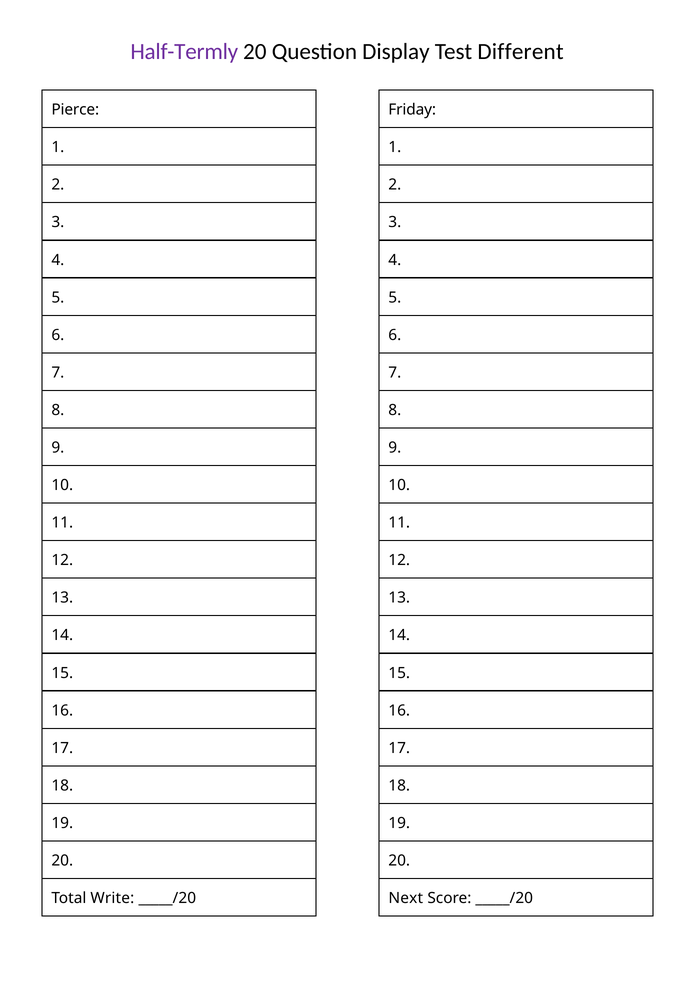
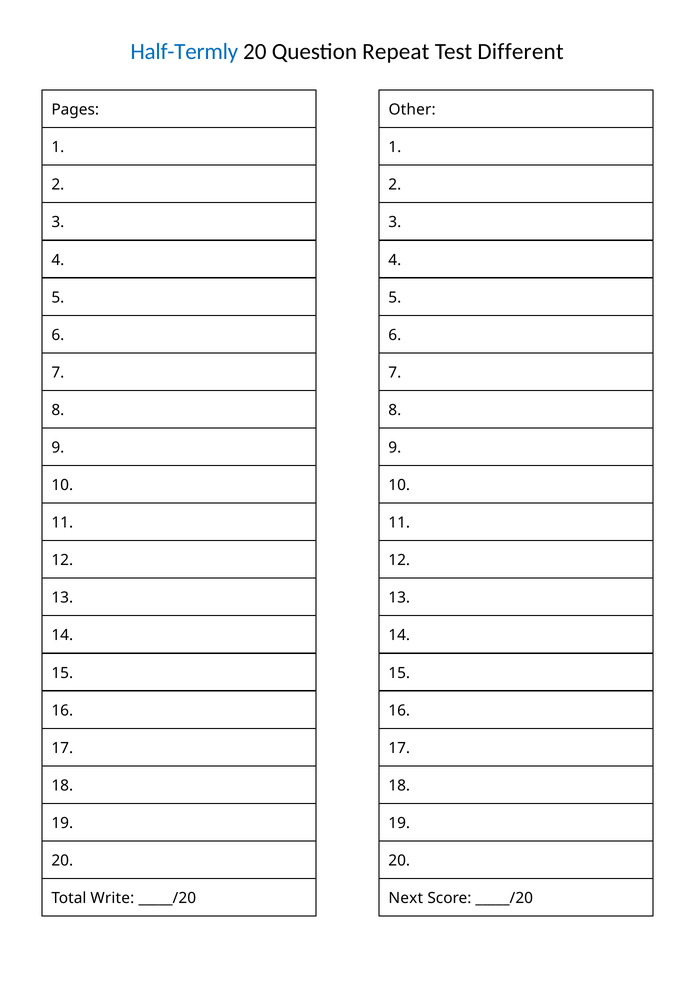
Half-Termly colour: purple -> blue (184, 51)
Display: Display -> Repeat (396, 51)
Pierce: Pierce -> Pages (75, 110)
Friday: Friday -> Other (412, 110)
